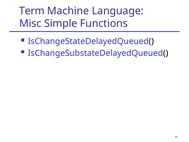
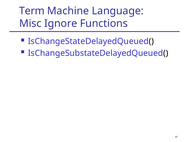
Simple: Simple -> Ignore (61, 23)
